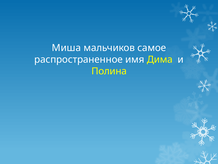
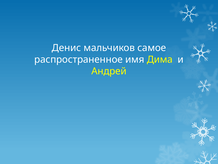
Миша: Миша -> Денис (66, 48)
Полина: Полина -> Андрей (109, 71)
